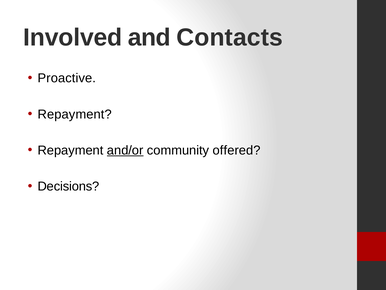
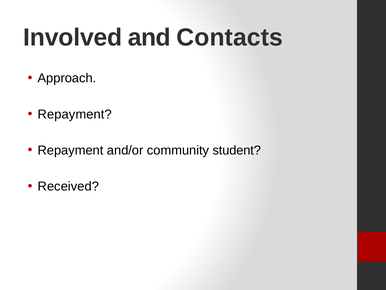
Proactive: Proactive -> Approach (67, 78)
and/or underline: present -> none (125, 150)
offered: offered -> student (237, 150)
Decisions: Decisions -> Received (68, 186)
